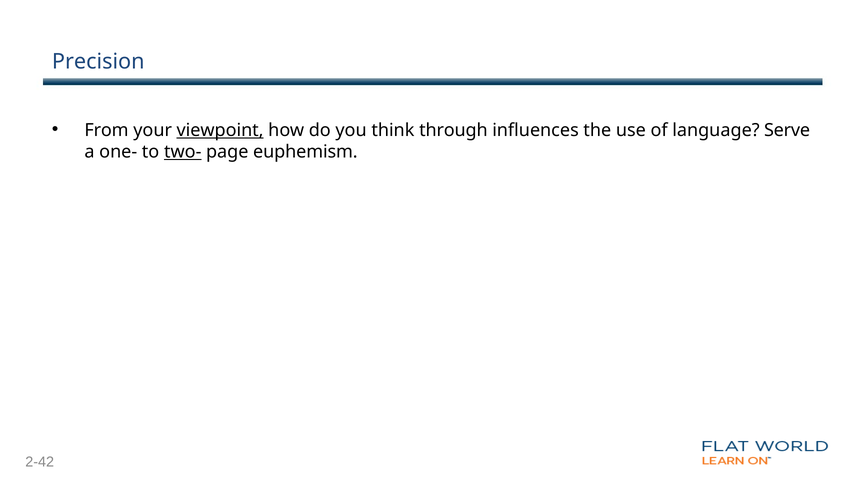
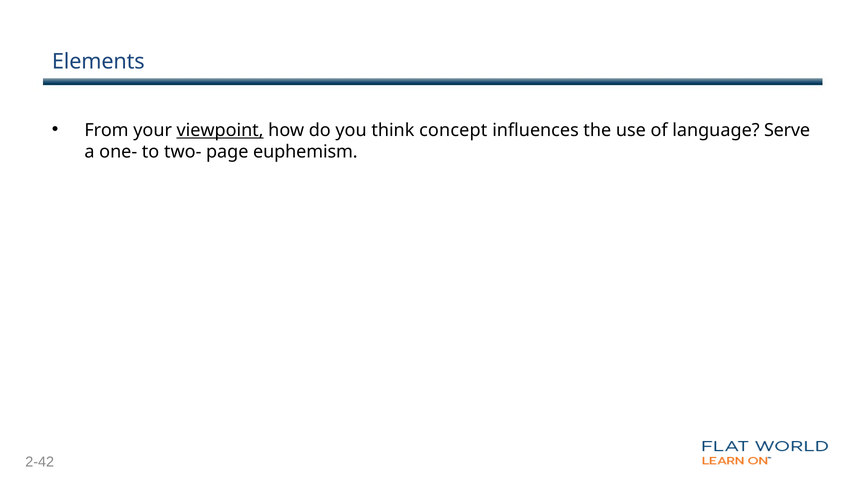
Precision: Precision -> Elements (98, 62)
through: through -> concept (453, 130)
two- underline: present -> none (183, 152)
